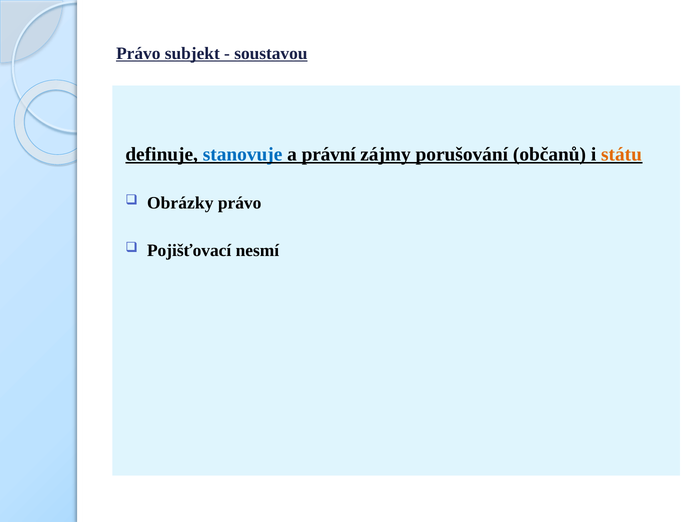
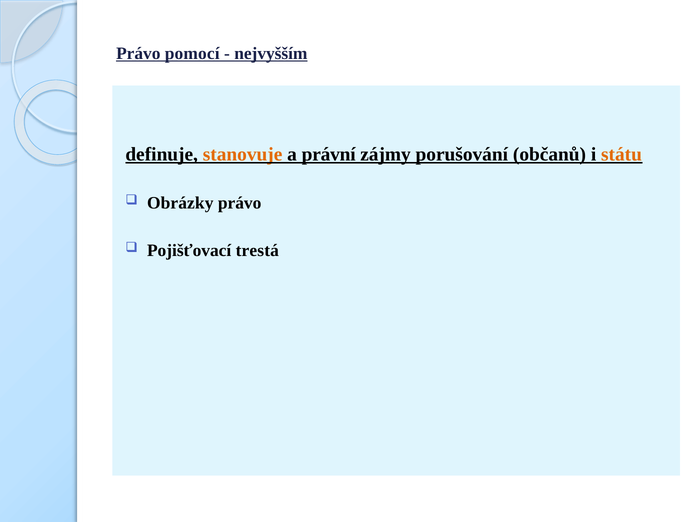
subjekt: subjekt -> pomocí (192, 53)
soustavou: soustavou -> nejvyšším (271, 53)
stanovuje colour: blue -> orange (243, 154)
nesmí: nesmí -> trestá (257, 250)
